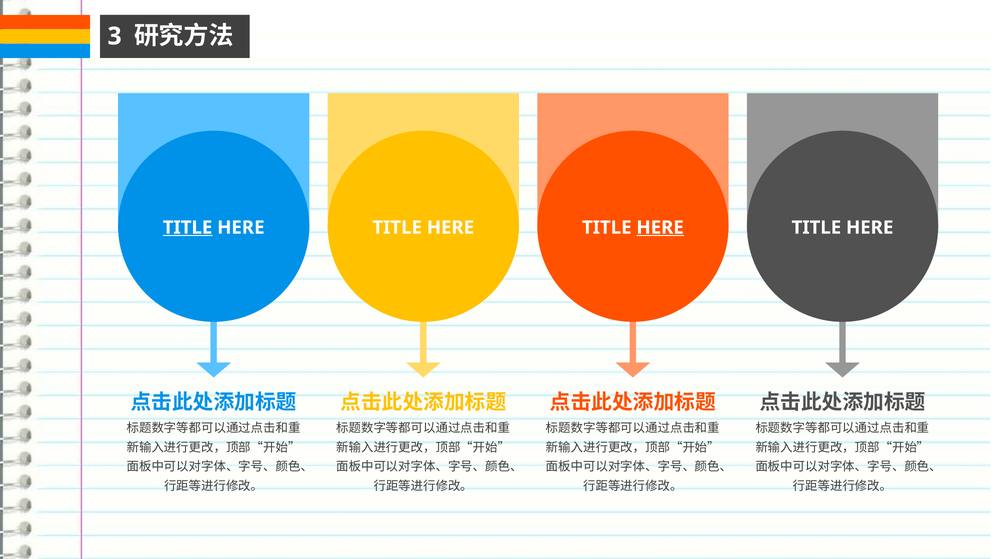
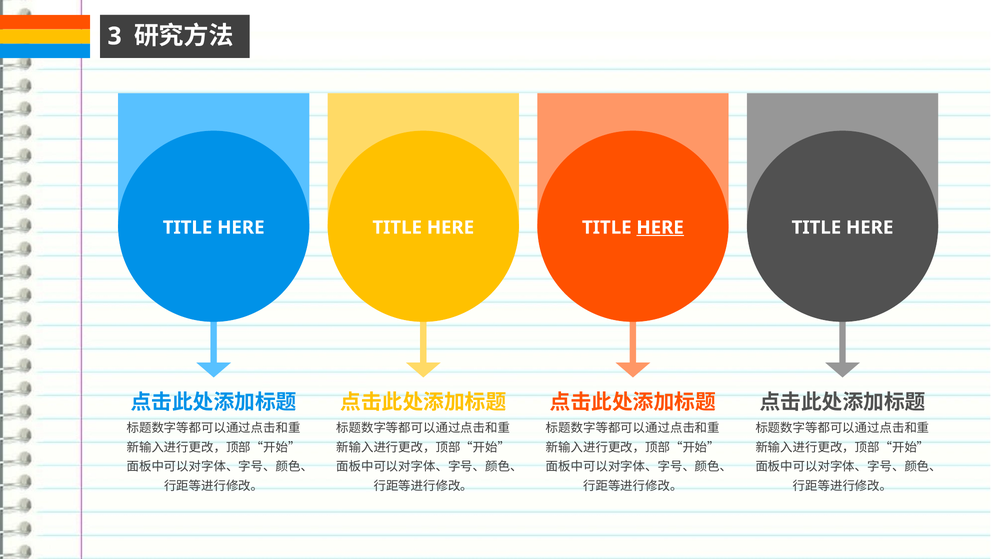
TITLE underline: present -> none (188, 228)
